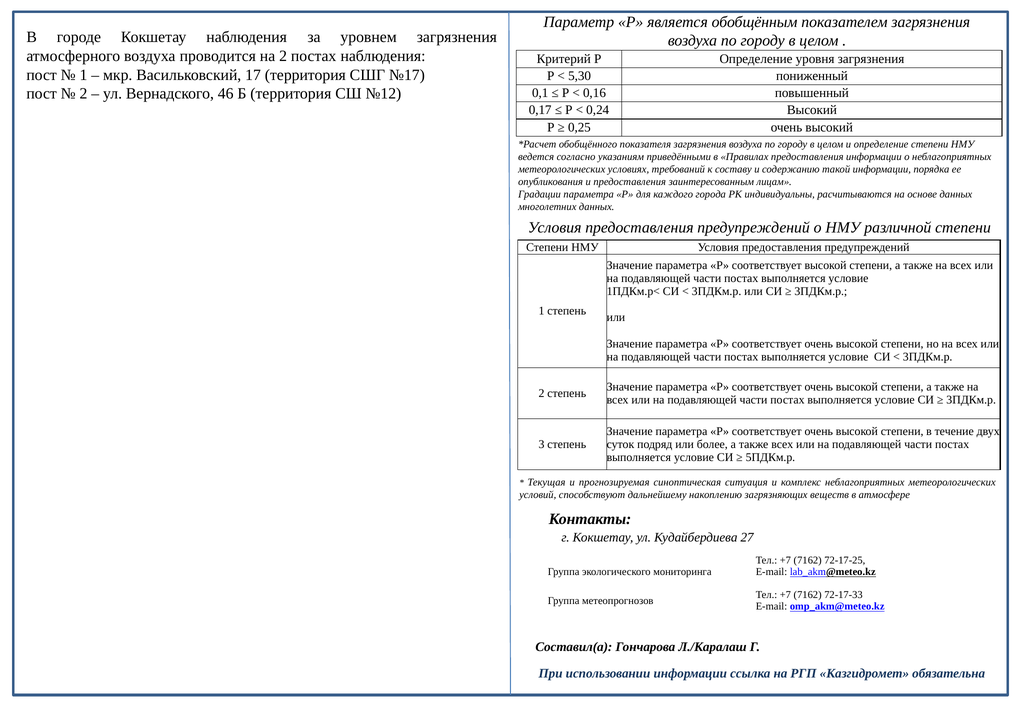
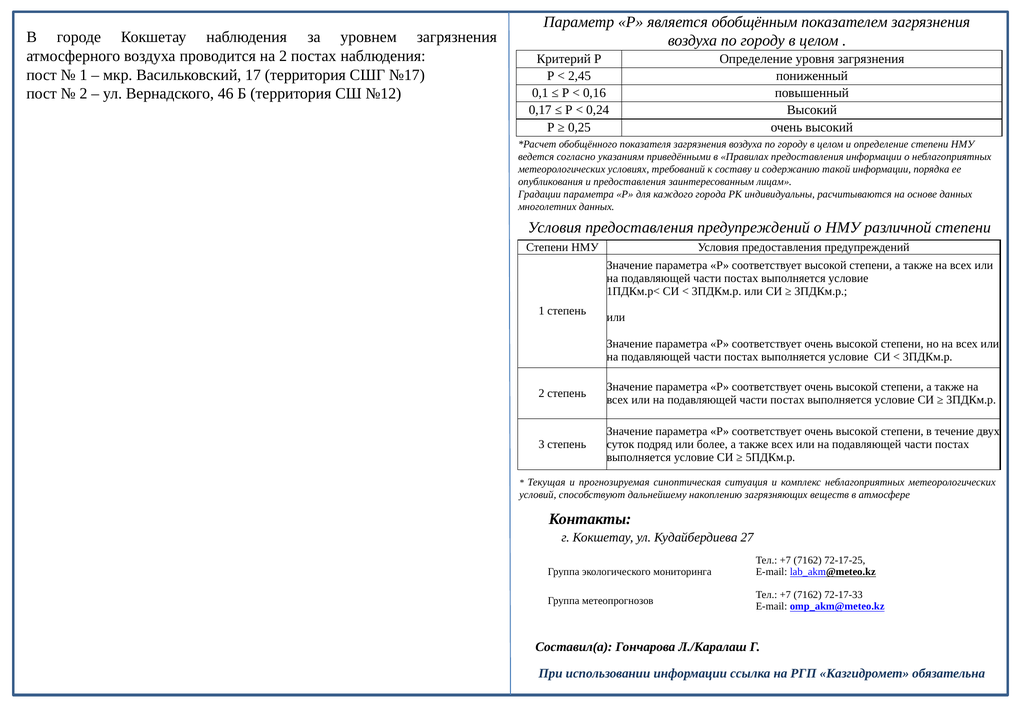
5,30: 5,30 -> 2,45 (580, 76)
